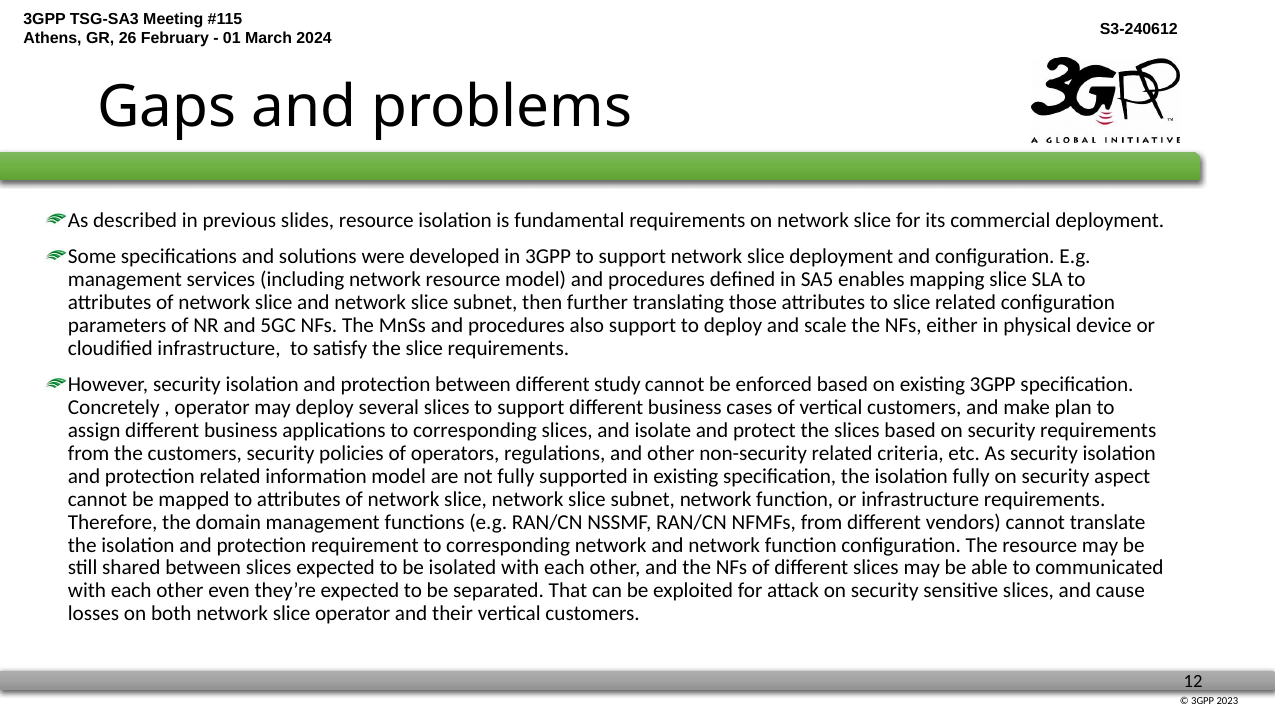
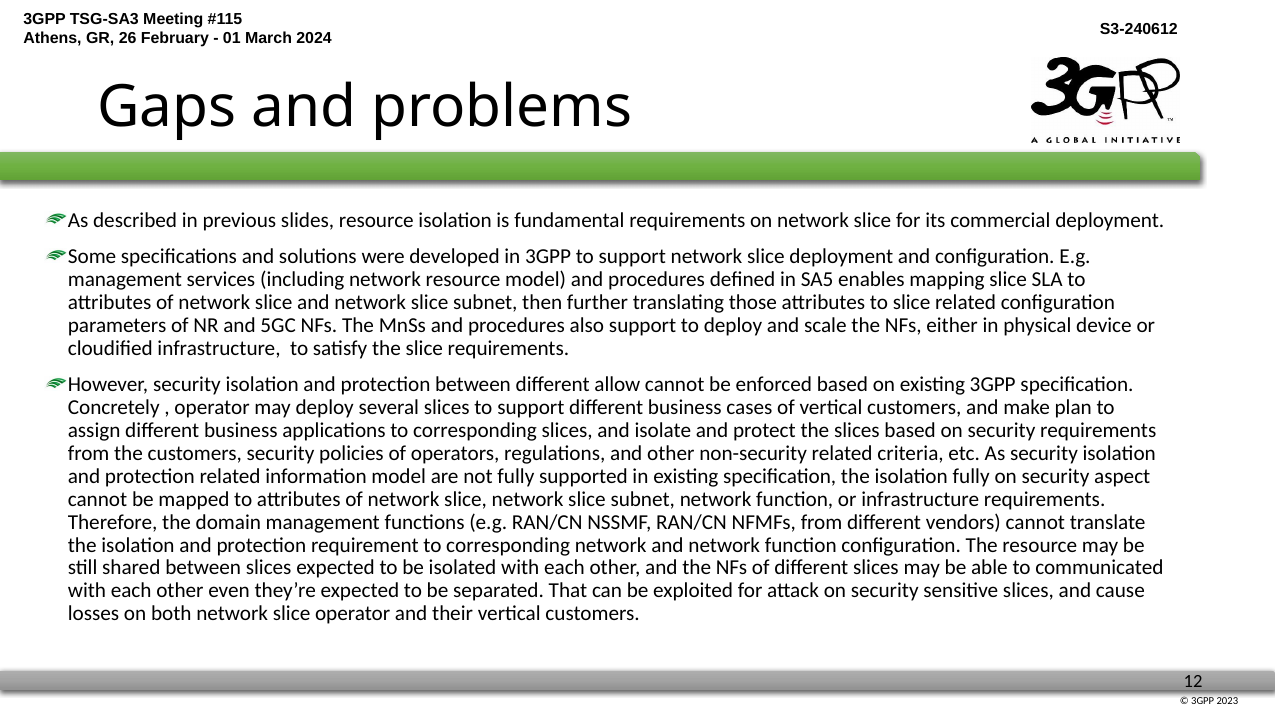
study: study -> allow (617, 385)
